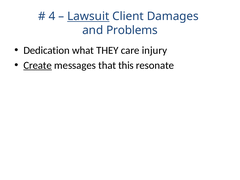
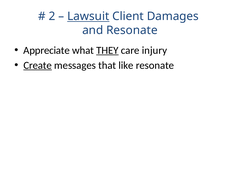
4: 4 -> 2 (52, 16)
and Problems: Problems -> Resonate (132, 30)
Dedication: Dedication -> Appreciate (47, 50)
THEY underline: none -> present (107, 50)
this: this -> like (126, 65)
